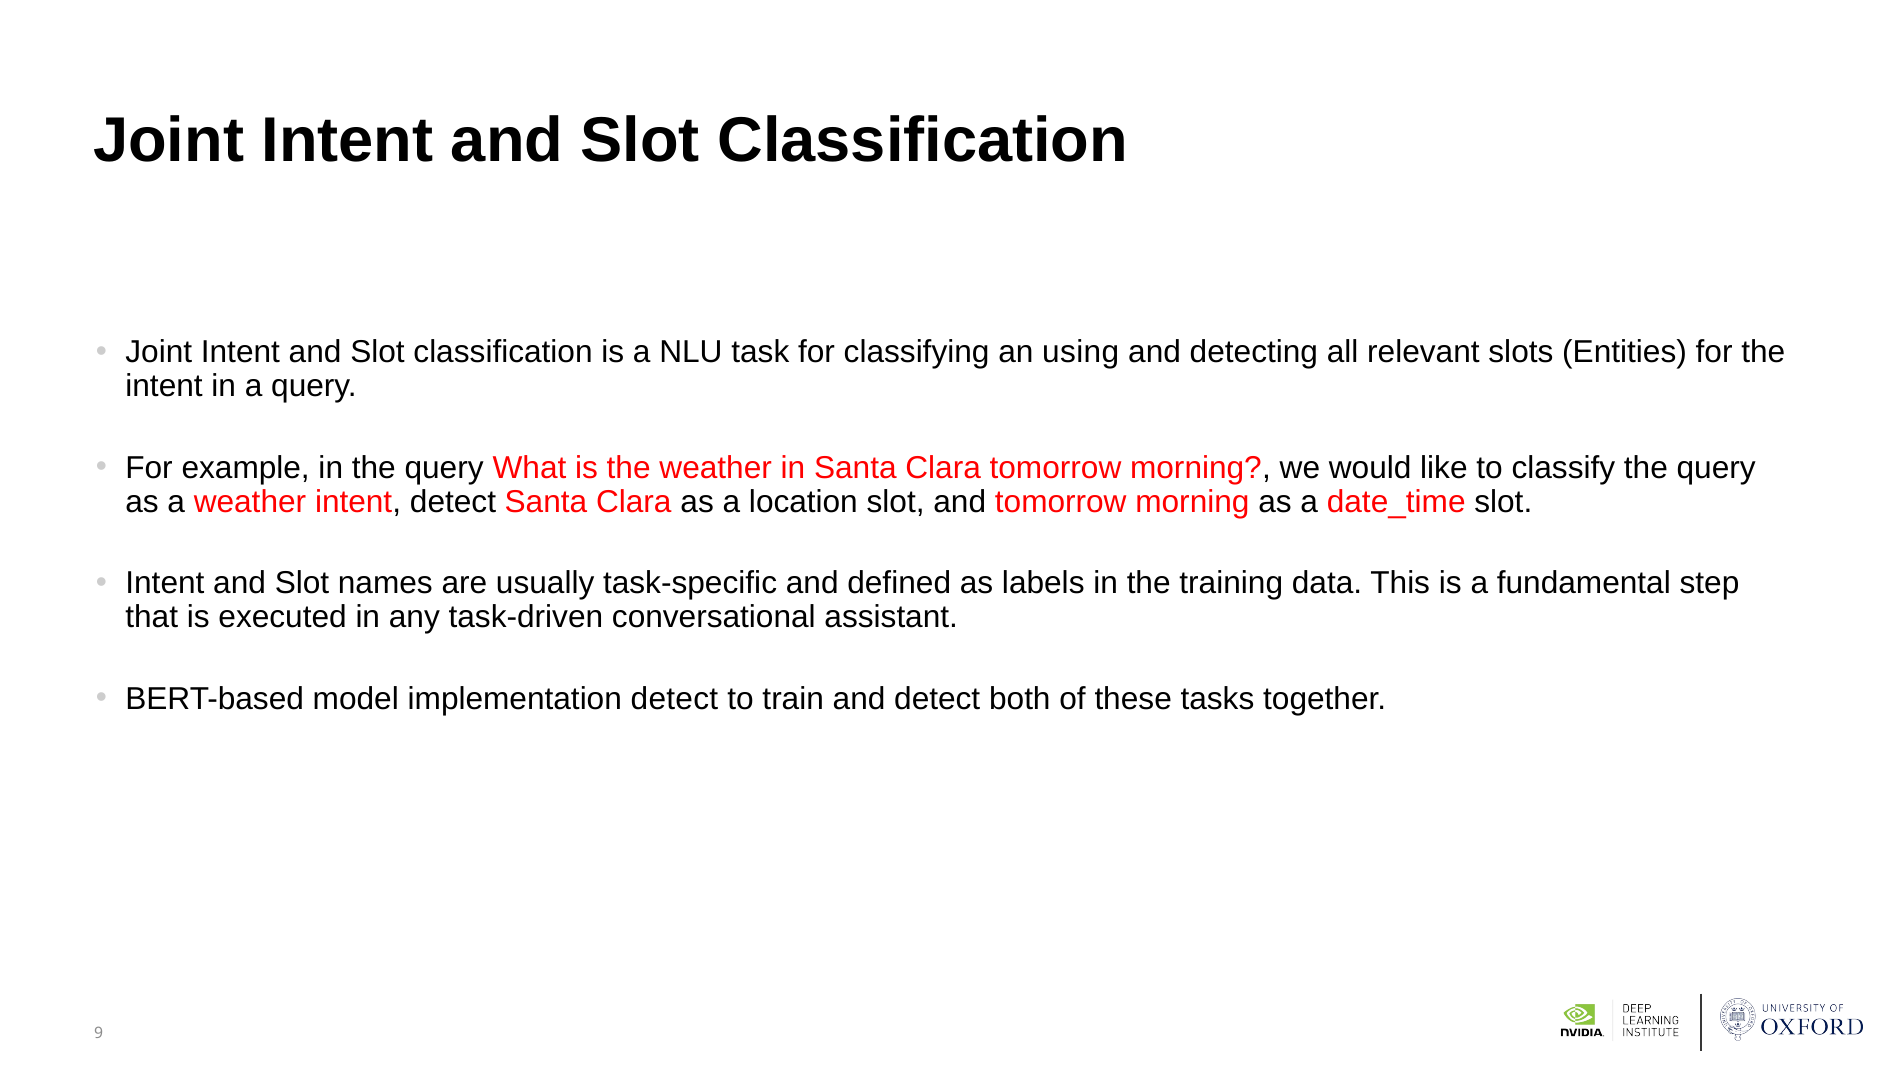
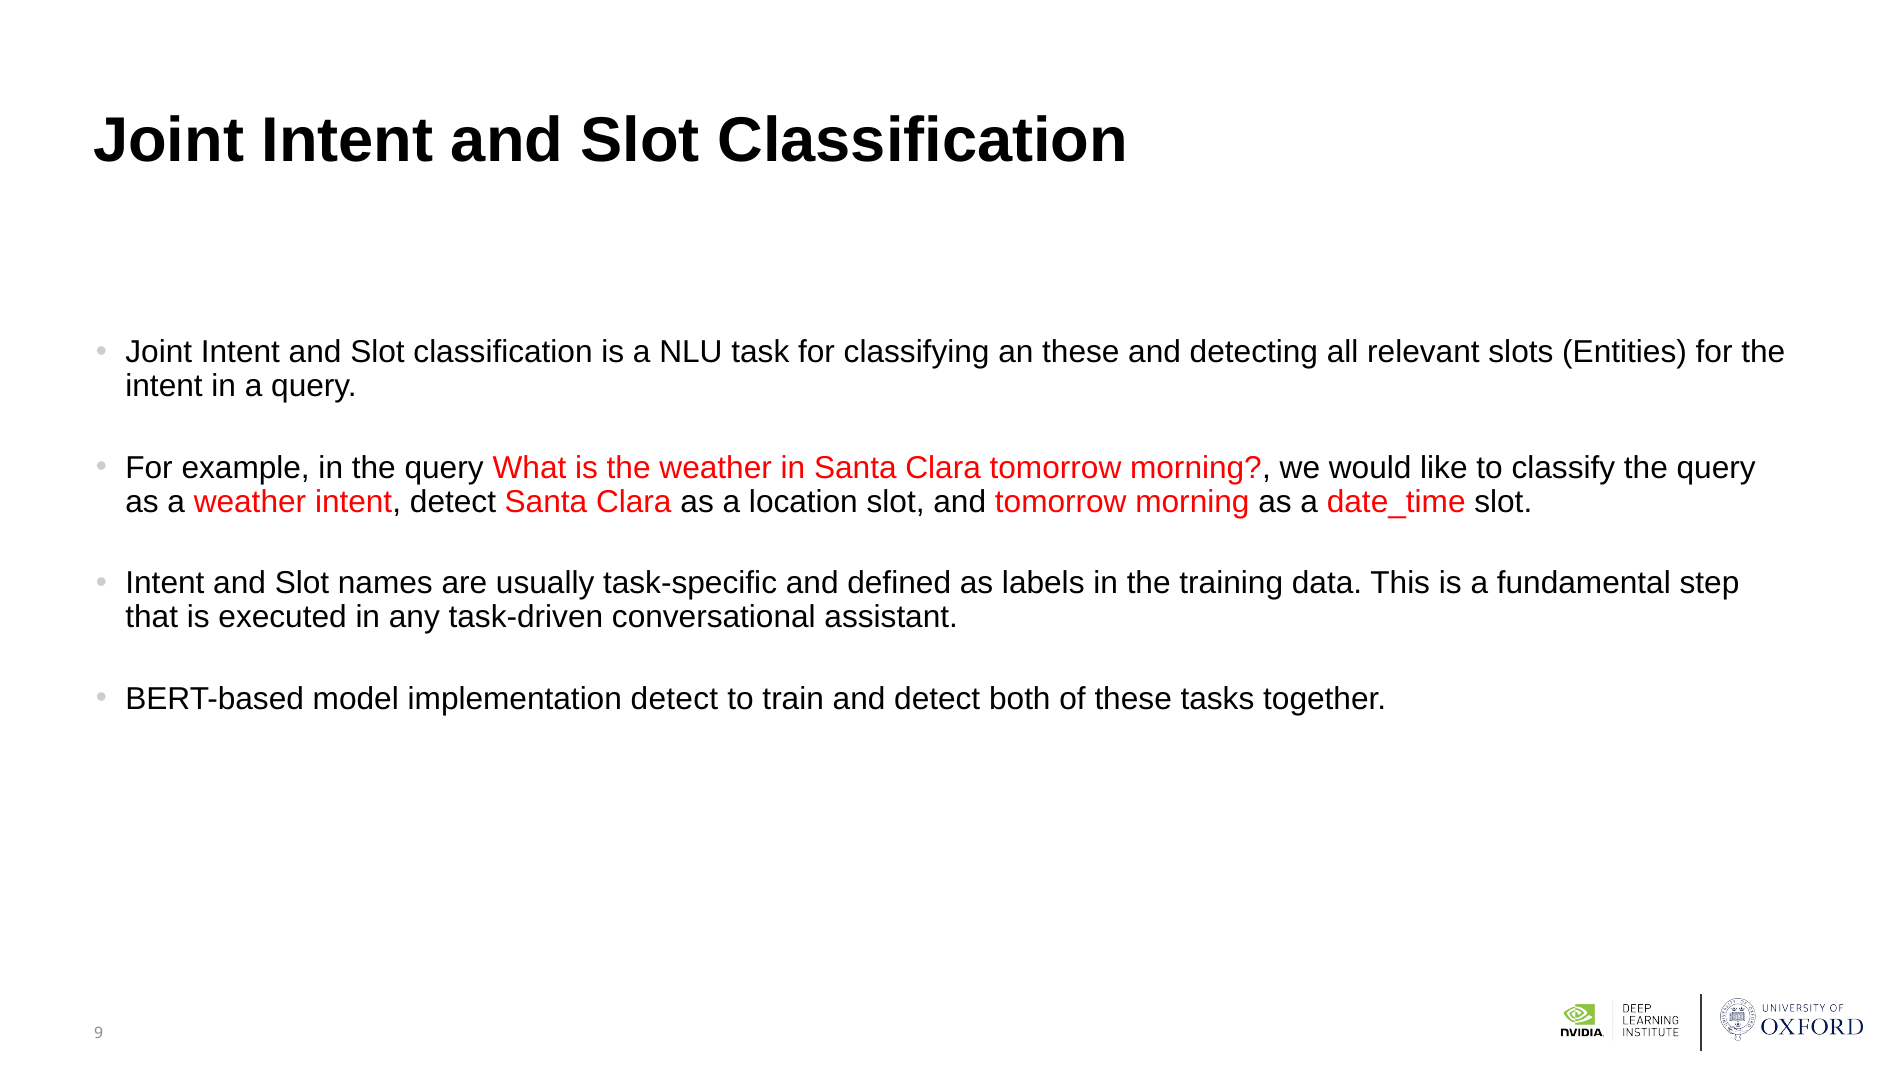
an using: using -> these (1081, 352)
